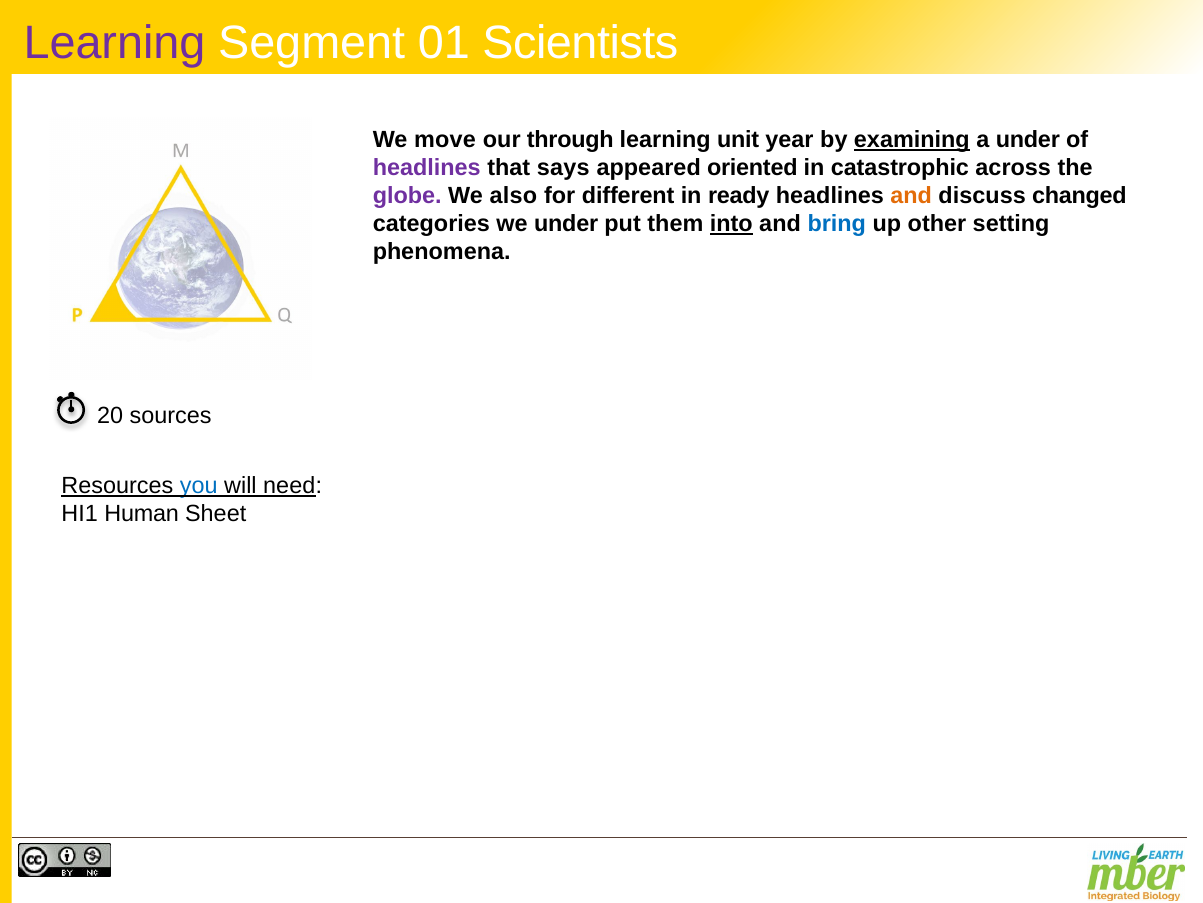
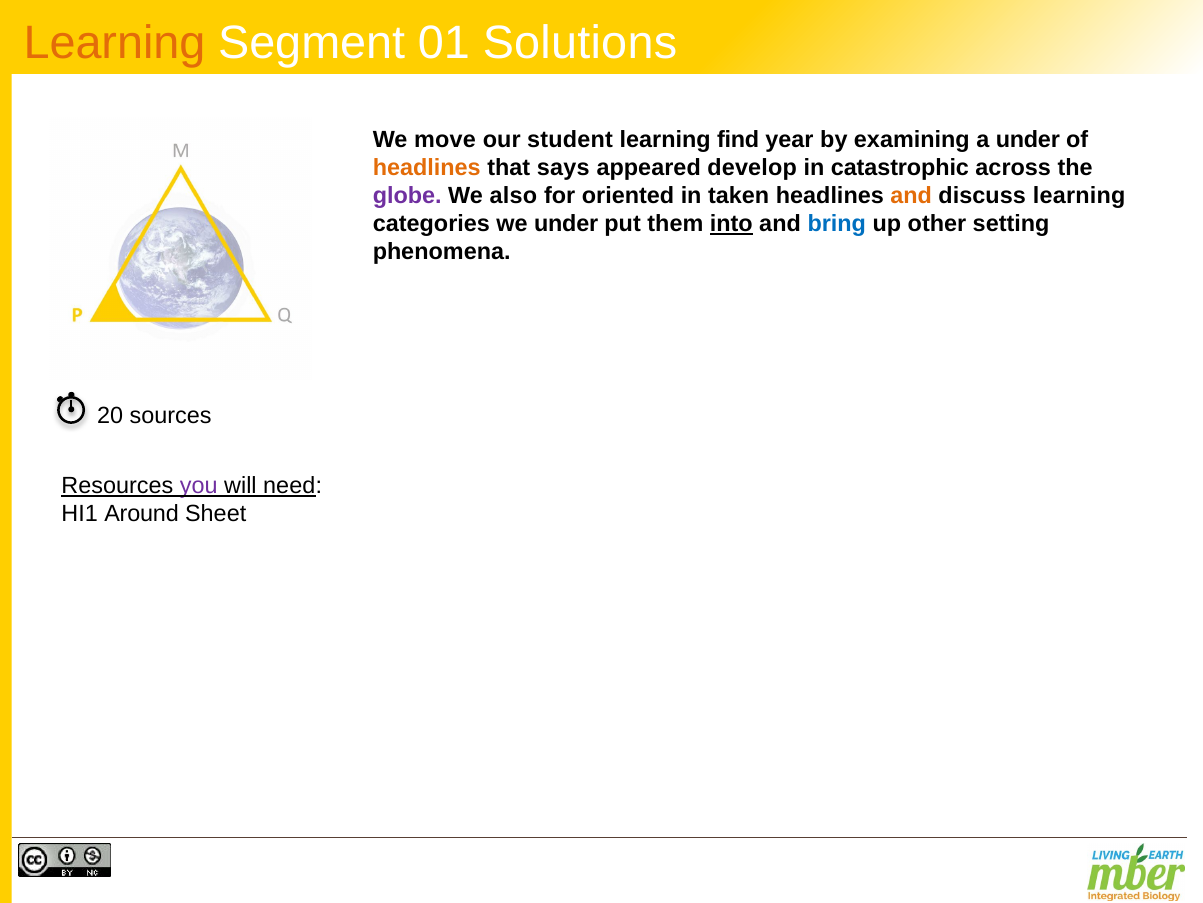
Learning colour: purple -> orange (114, 43)
Scientists: Scientists -> Solutions (580, 43)
through: through -> student (570, 140)
unit: unit -> find (738, 140)
examining underline: present -> none (912, 140)
headlines colour: purple -> orange (427, 168)
oriented: oriented -> develop (752, 168)
different: different -> oriented (628, 196)
ready: ready -> taken (739, 196)
discuss changed: changed -> learning (1079, 196)
you colour: blue -> purple (199, 485)
Human: Human -> Around (142, 513)
